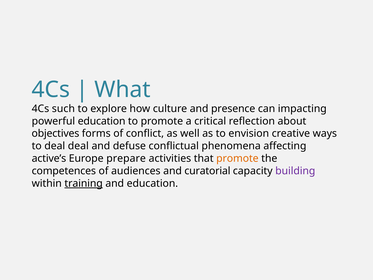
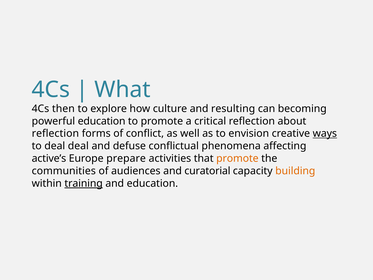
such: such -> then (63, 109)
presence: presence -> resulting (233, 109)
impacting: impacting -> becoming (302, 109)
objectives: objectives -> reflection (55, 133)
ways underline: none -> present (325, 133)
competences: competences -> communities (64, 171)
building colour: purple -> orange (295, 171)
